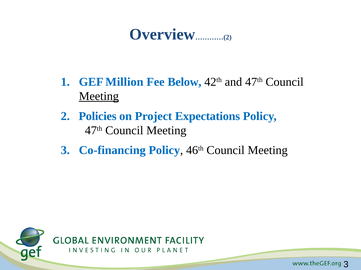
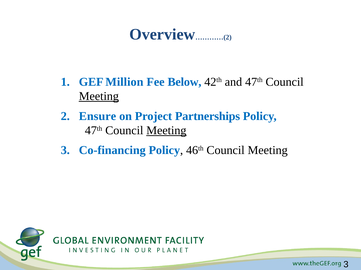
Policies: Policies -> Ensure (97, 116)
Expectations: Expectations -> Partnerships (208, 116)
Meeting underline: none -> present (166, 131)
